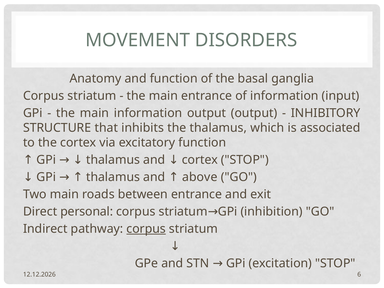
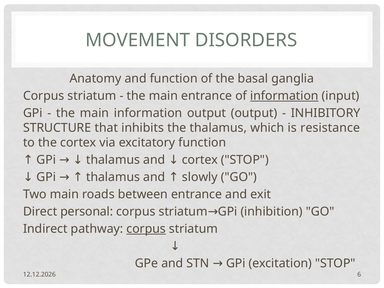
information underline: none -> present (284, 96)
associated: associated -> resistance (330, 128)
above: above -> slowly (200, 177)
